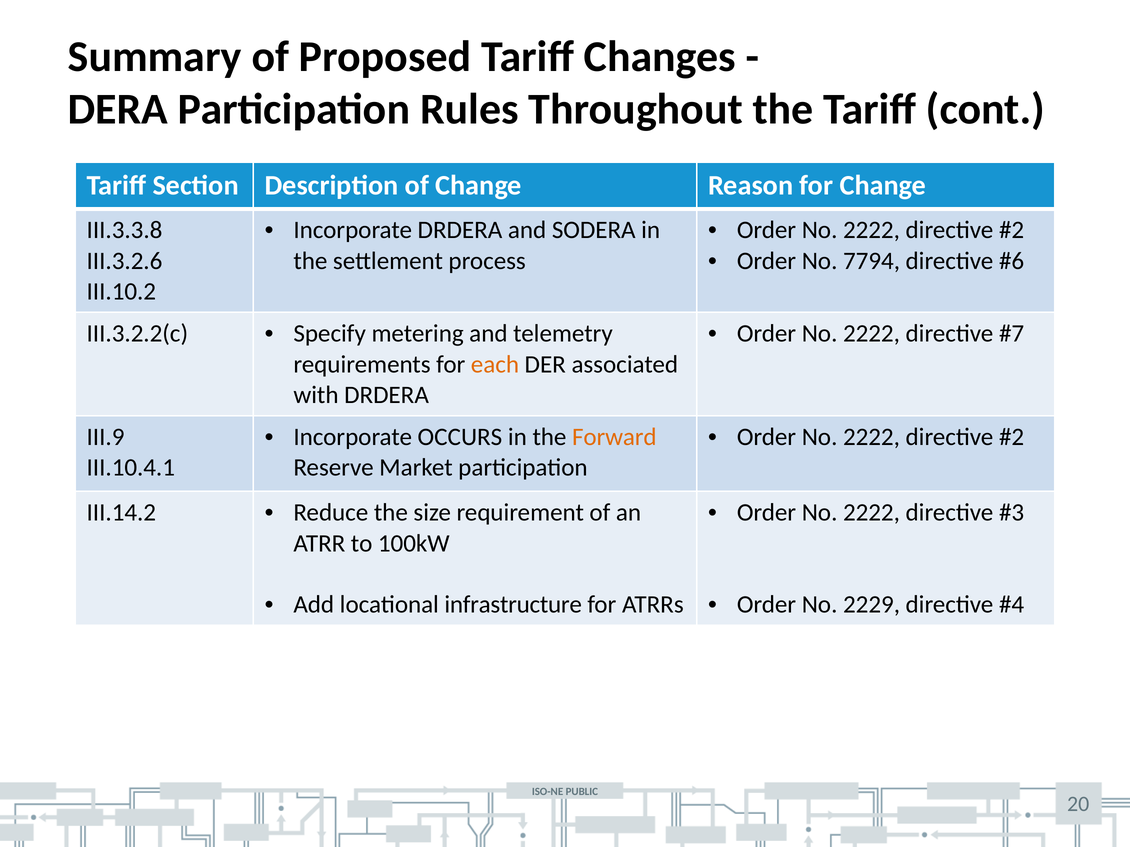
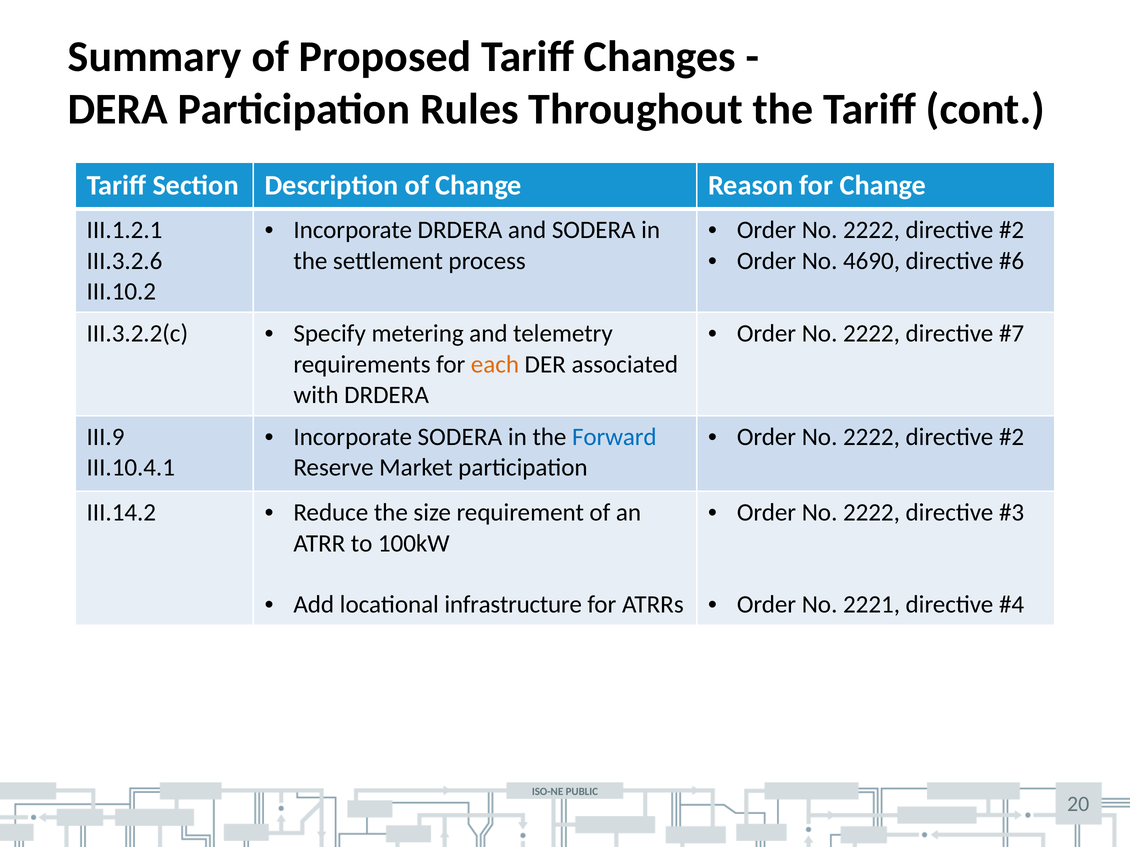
III.3.3.8: III.3.3.8 -> III.1.2.1 (125, 230)
7794: 7794 -> 4690 (872, 261)
Incorporate OCCURS: OCCURS -> SODERA (460, 437)
Forward colour: orange -> blue (614, 437)
2229: 2229 -> 2221 (872, 605)
